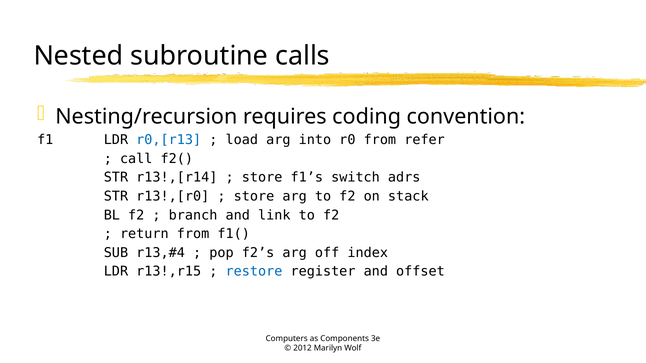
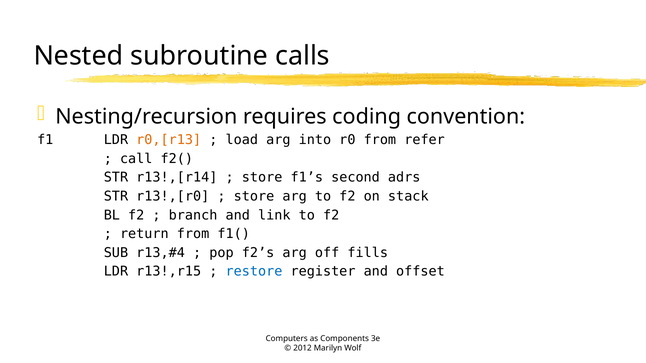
r0,[r13 colour: blue -> orange (169, 140)
switch: switch -> second (356, 178)
index: index -> fills (368, 253)
